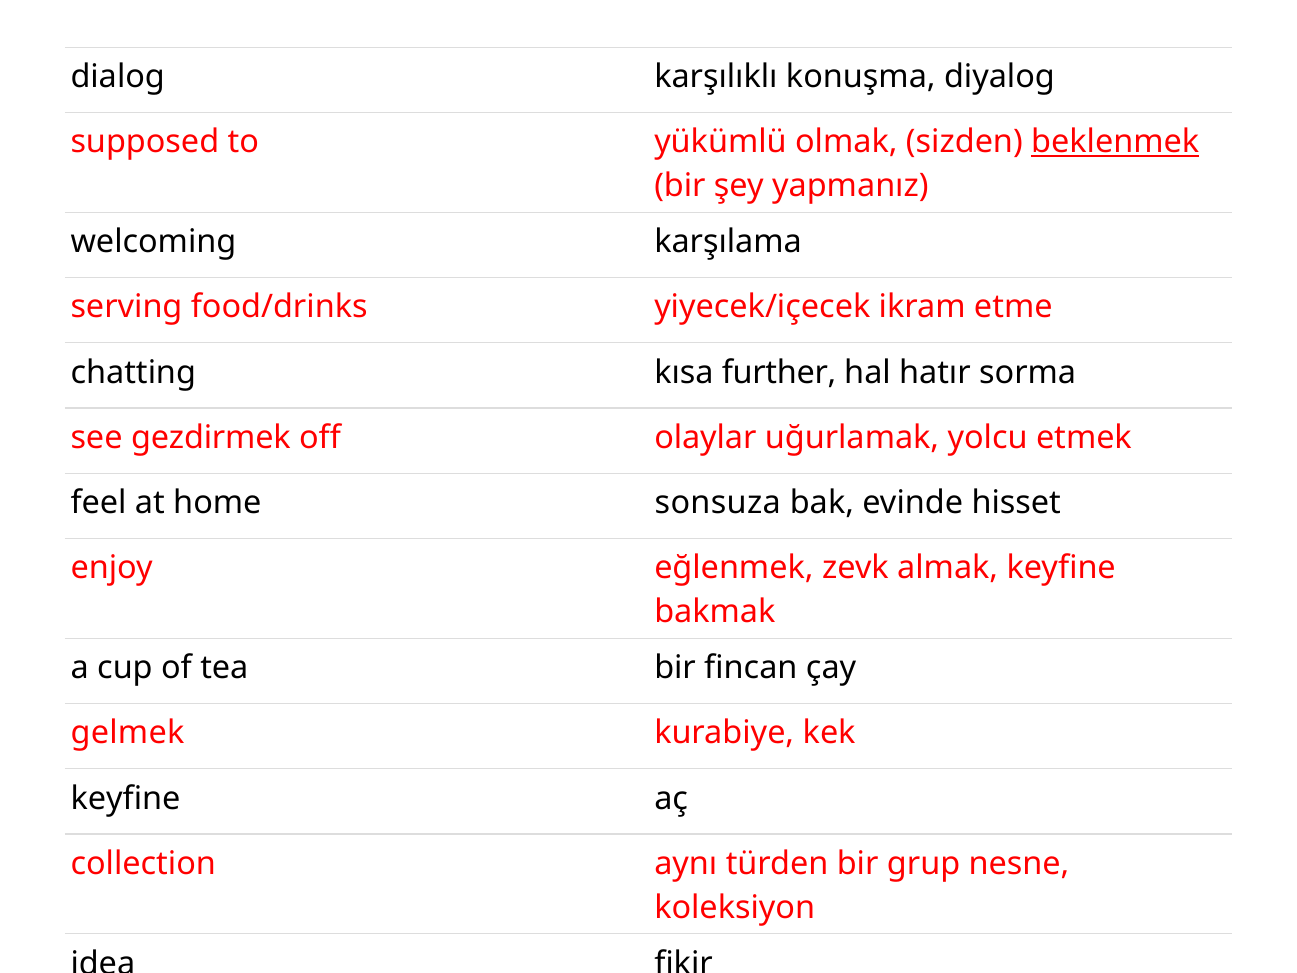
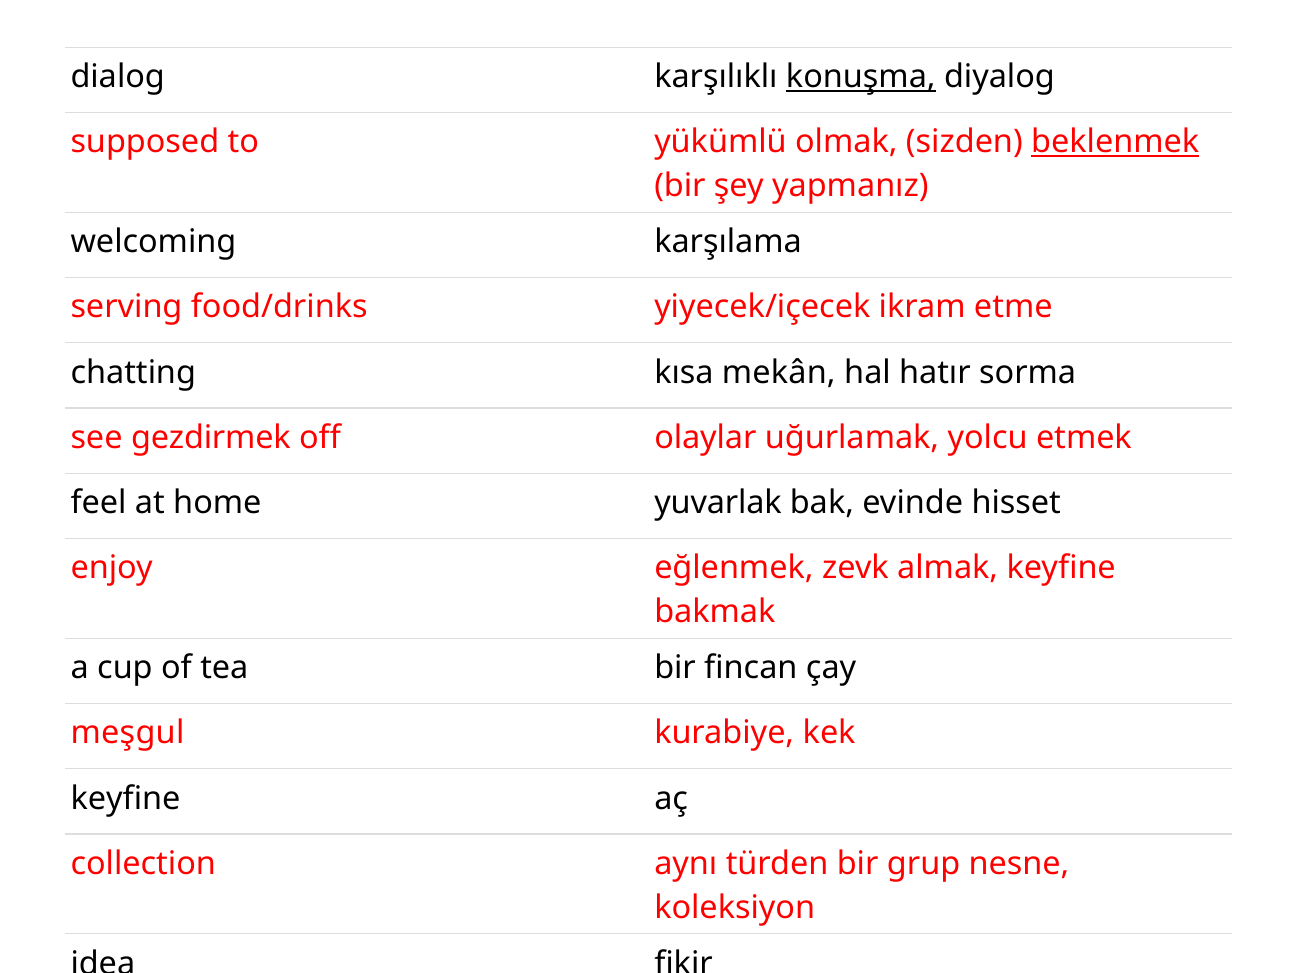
konuşma underline: none -> present (861, 77)
further: further -> mekân (779, 372)
sonsuza: sonsuza -> yuvarlak (718, 503)
gelmek: gelmek -> meşgul (127, 733)
